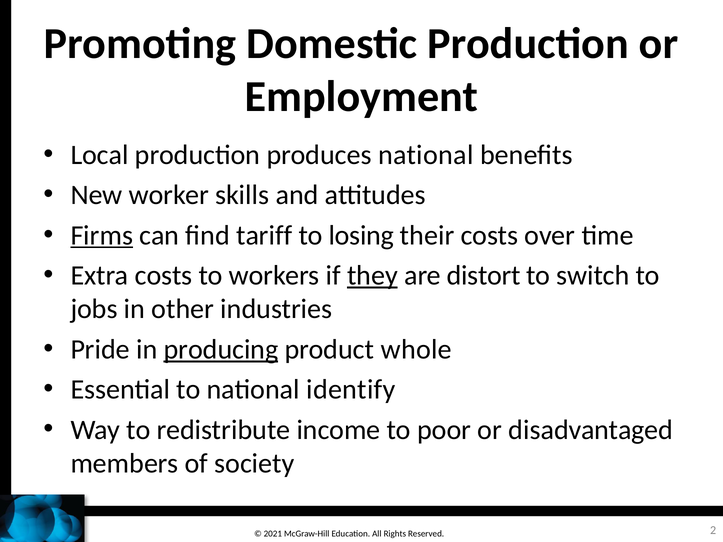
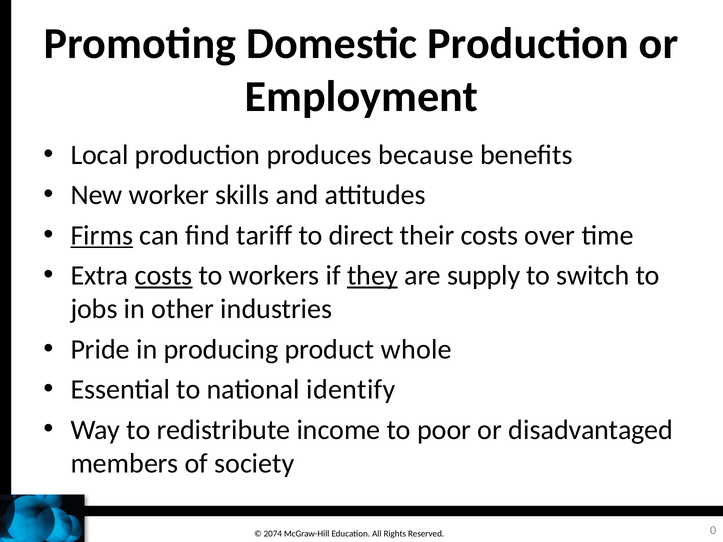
produces national: national -> because (426, 155)
losing: losing -> direct (361, 235)
costs underline: none -> present (164, 276)
distort: distort -> supply (484, 276)
producing underline: present -> none (221, 350)
2021: 2021 -> 2074 (273, 534)
2: 2 -> 0 (713, 530)
